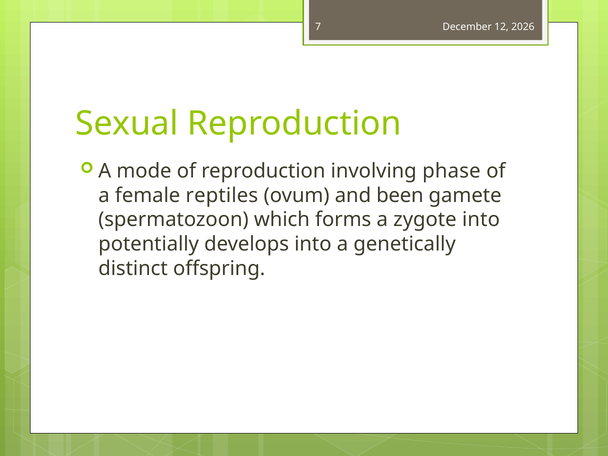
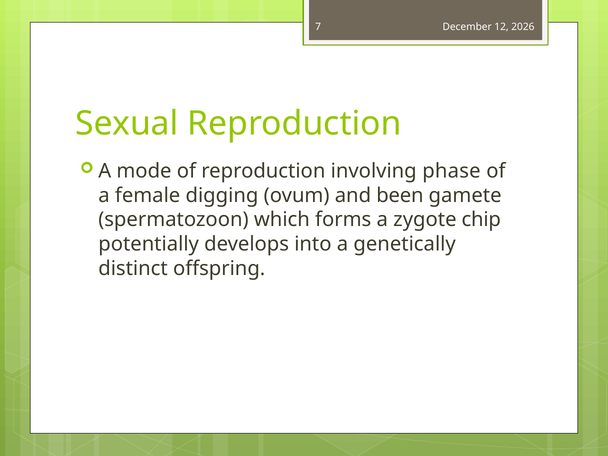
reptiles: reptiles -> digging (222, 195)
zygote into: into -> chip (481, 220)
